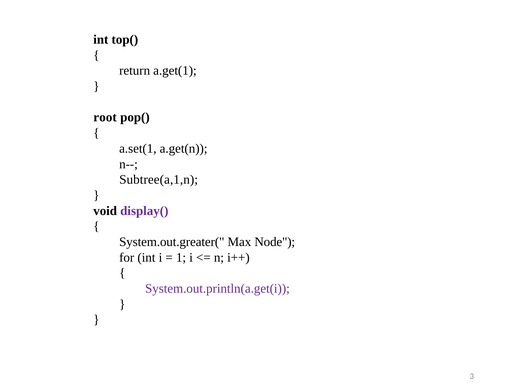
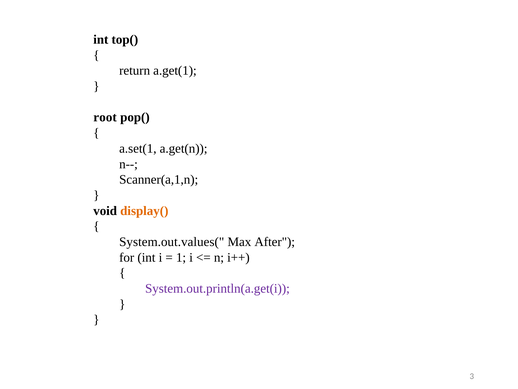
Subtree(a,1,n: Subtree(a,1,n -> Scanner(a,1,n (159, 179)
display( colour: purple -> orange (144, 210)
System.out.greater(: System.out.greater( -> System.out.values( (172, 242)
Node: Node -> After (275, 242)
